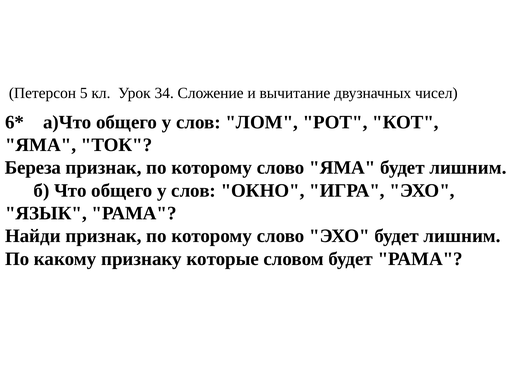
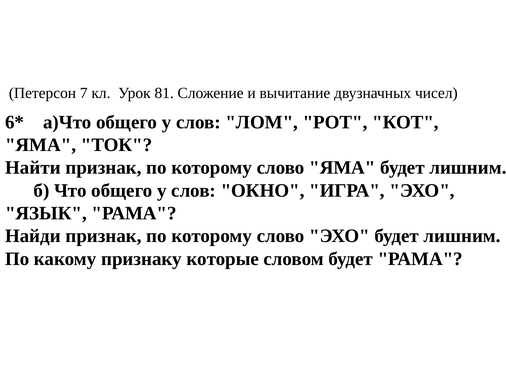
5: 5 -> 7 (84, 93)
34: 34 -> 81 (164, 93)
Береза: Береза -> Найти (33, 168)
